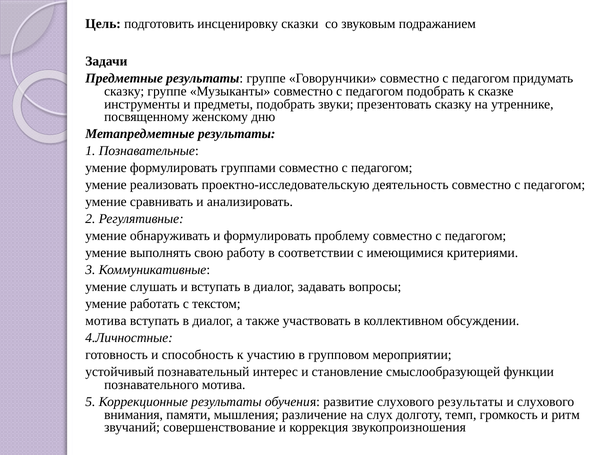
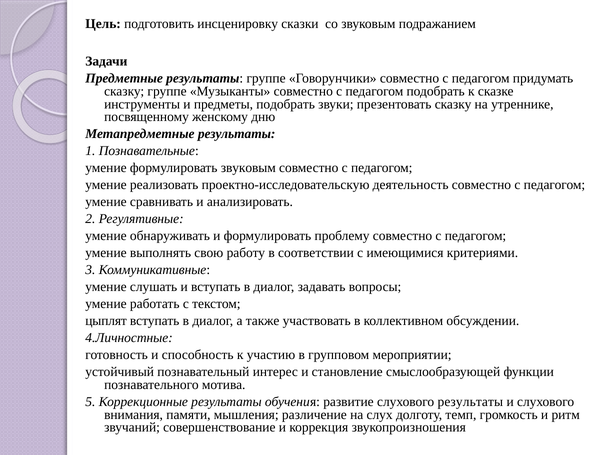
формулировать группами: группами -> звуковым (248, 168)
мотива: мотива -> цыплят (106, 320)
